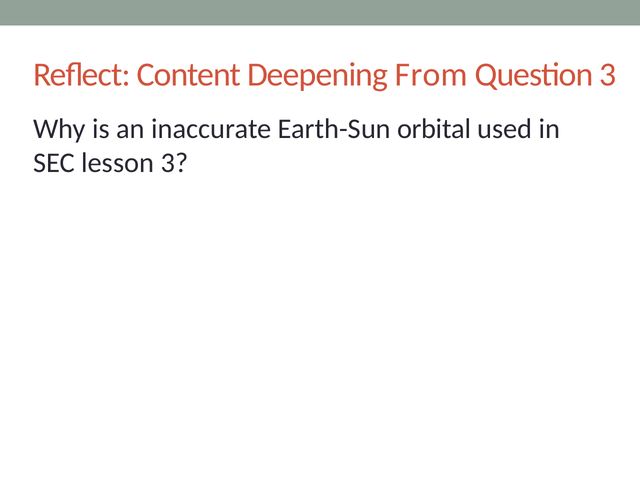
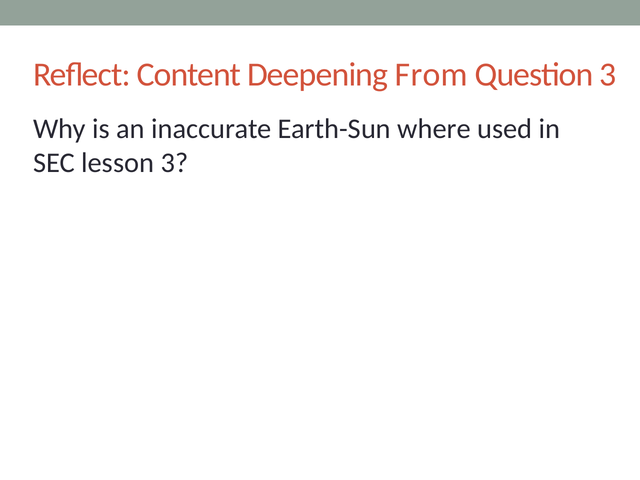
orbital: orbital -> where (434, 129)
